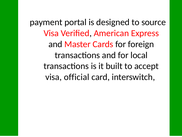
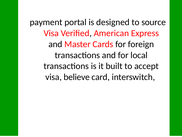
official: official -> believe (77, 77)
